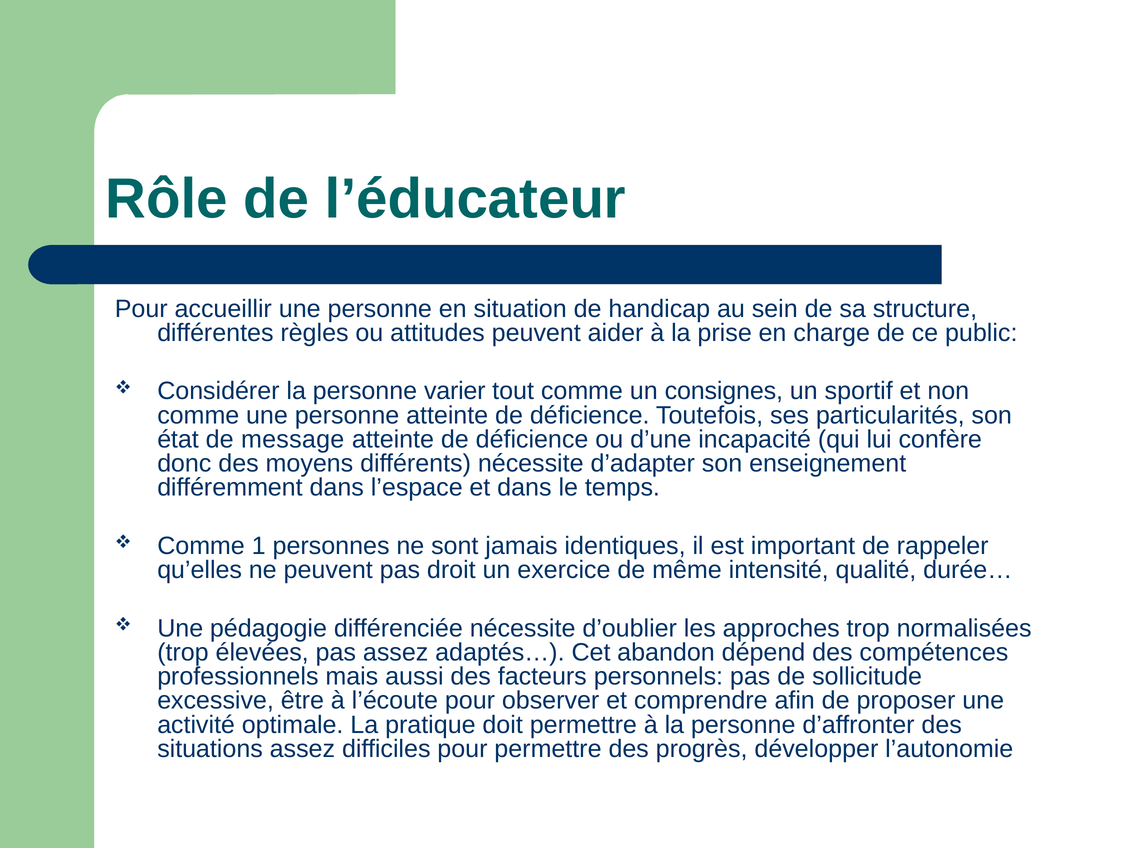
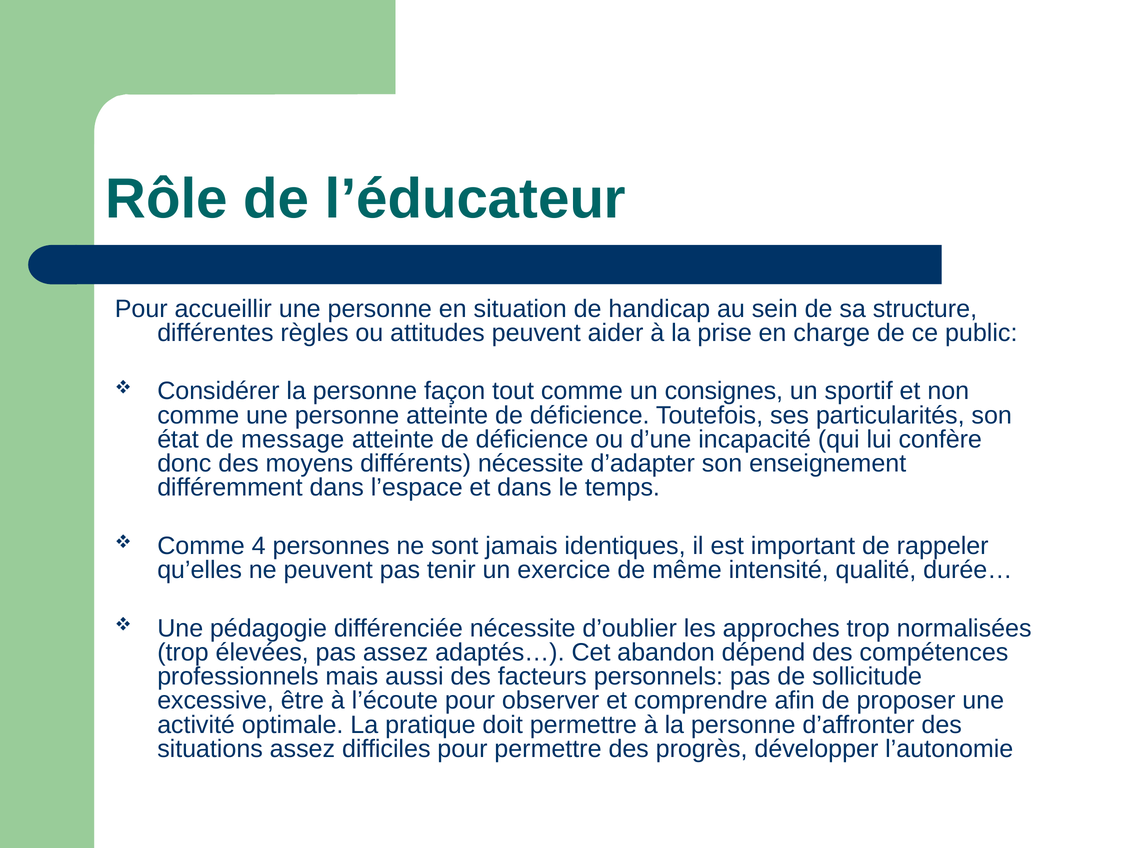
varier: varier -> façon (455, 391)
1: 1 -> 4 (259, 546)
droit: droit -> tenir (451, 570)
